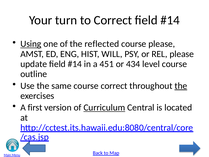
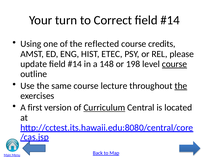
Using underline: present -> none (31, 44)
course please: please -> credits (162, 44)
WILL: WILL -> ETEC (112, 54)
451: 451 -> 148 (107, 64)
434: 434 -> 198 (133, 64)
course underline: none -> present (174, 64)
course correct: correct -> lecture (114, 86)
